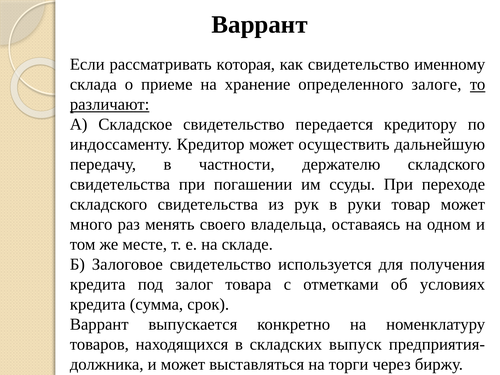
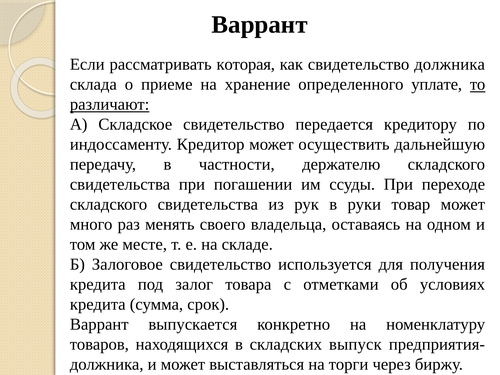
свидетельство именному: именному -> должника (450, 64)
залоге: залоге -> уплате (437, 84)
